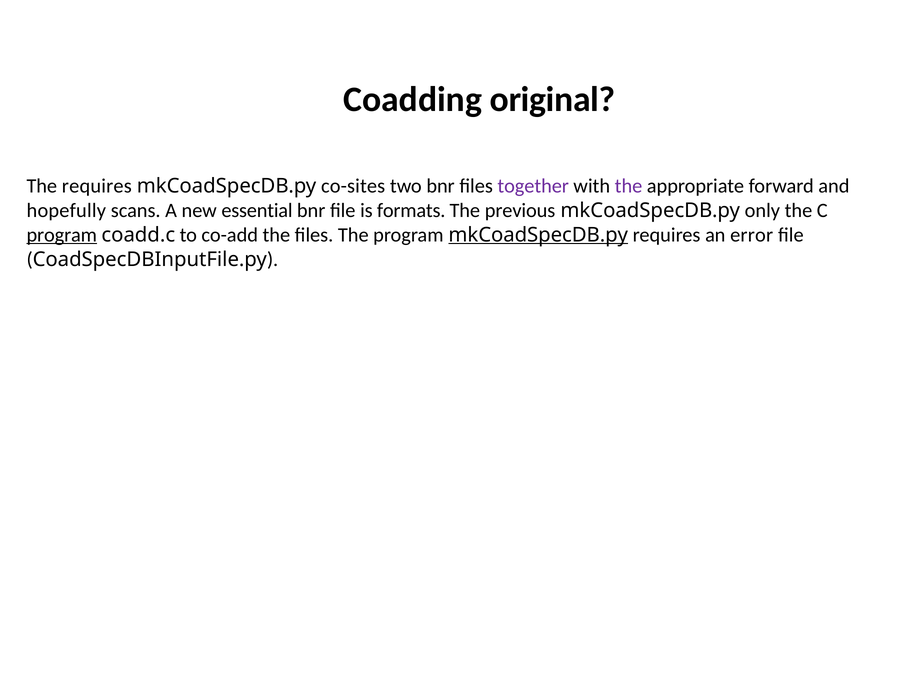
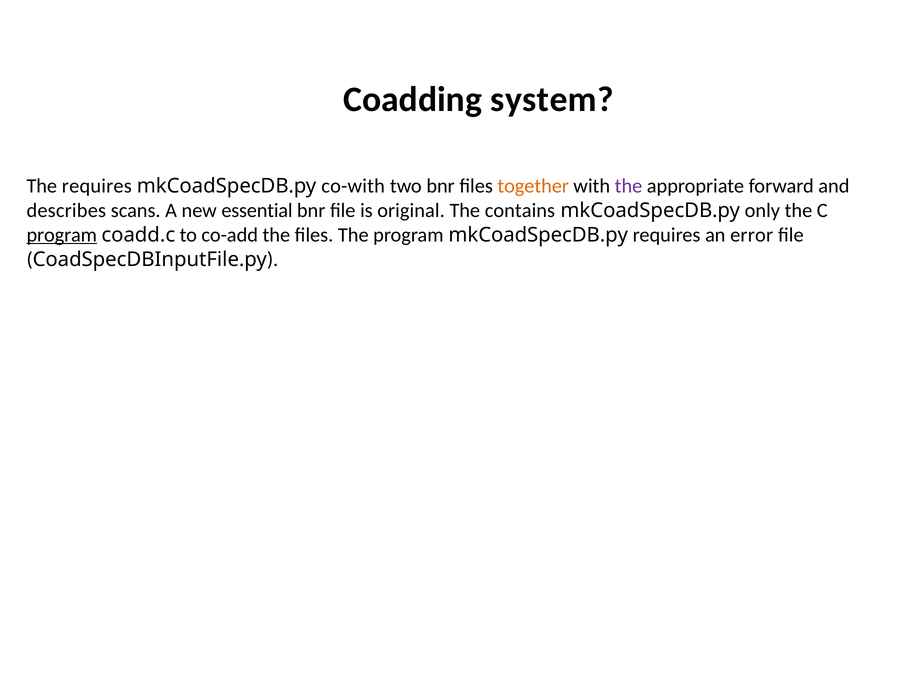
original: original -> system (552, 99)
co-sites: co-sites -> co-with (353, 186)
together colour: purple -> orange (533, 186)
hopefully: hopefully -> describes (66, 211)
formats: formats -> original (411, 211)
previous: previous -> contains (520, 211)
mkCoadSpecDB.py underline: present -> none (538, 235)
